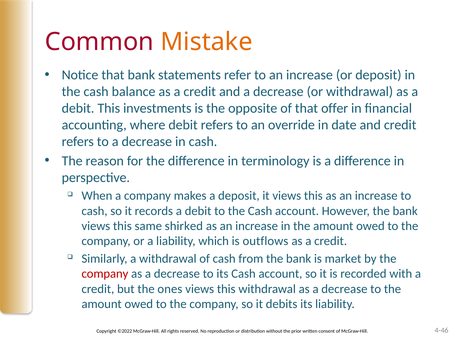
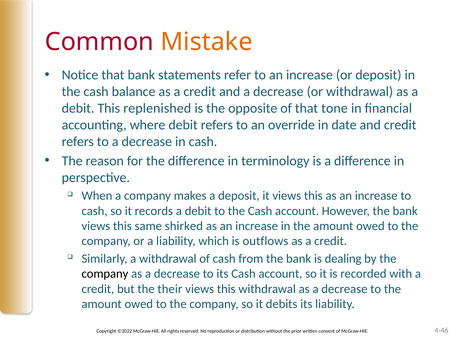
investments: investments -> replenished (157, 108)
offer: offer -> tone (335, 108)
market: market -> dealing (343, 259)
company colour: red -> black (105, 274)
ones: ones -> their (170, 289)
